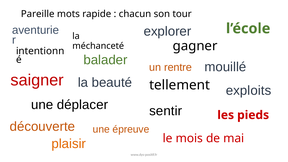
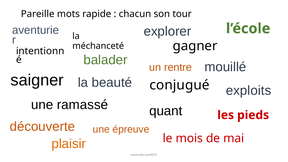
saigner colour: red -> black (37, 80)
tellement: tellement -> conjugué (180, 85)
déplacer: déplacer -> ramassé (82, 105)
sentir: sentir -> quant (166, 111)
